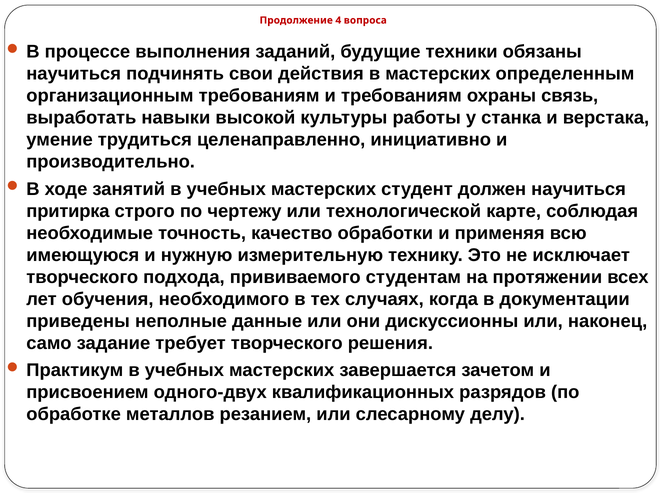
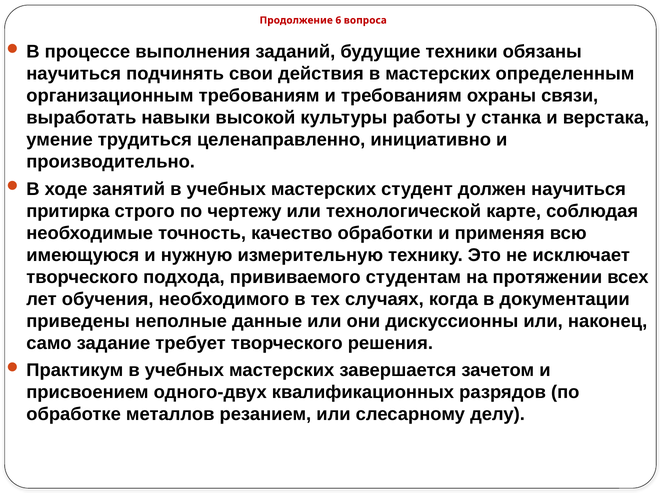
4: 4 -> 6 (338, 20)
связь: связь -> связи (570, 96)
